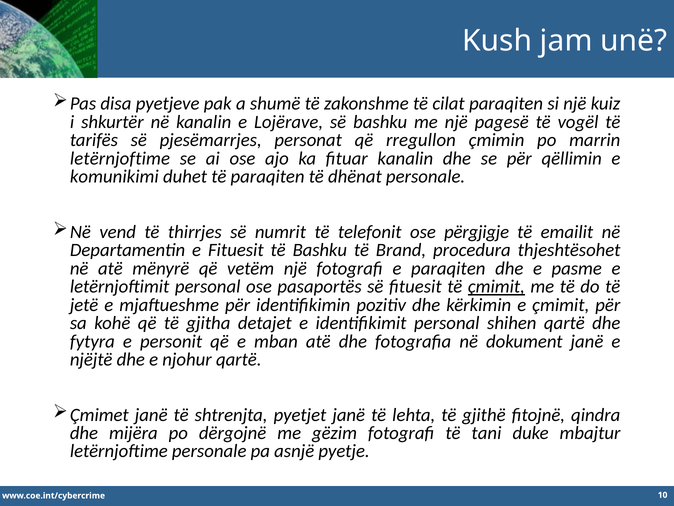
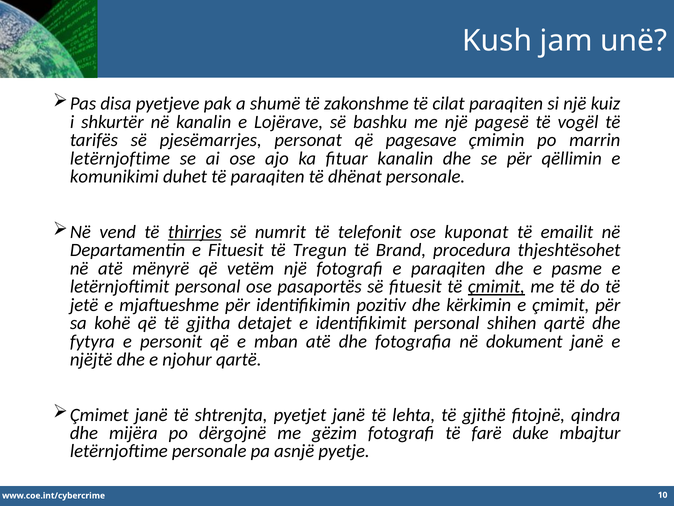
rregullon: rregullon -> pagesave (421, 140)
thirrjes underline: none -> present (195, 232)
përgjigje: përgjigje -> kuponat (476, 232)
të Bashku: Bashku -> Tregun (320, 250)
tani: tani -> farë (487, 433)
